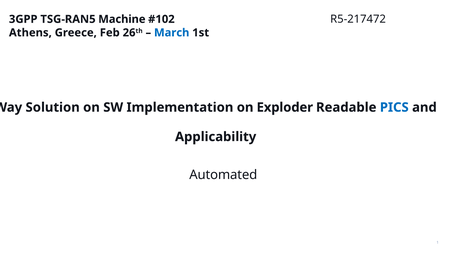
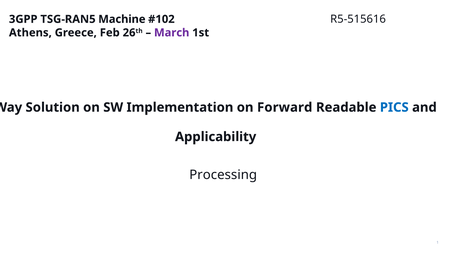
R5-217472: R5-217472 -> R5-515616 (358, 19)
March colour: blue -> purple (172, 33)
Exploder: Exploder -> Forward (285, 107)
Automated: Automated -> Processing (223, 175)
